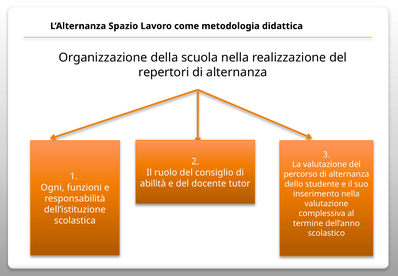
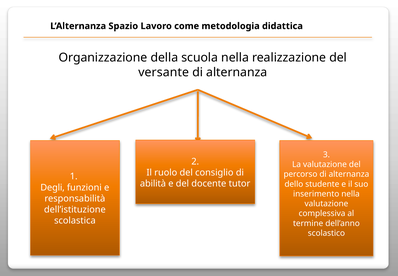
repertori: repertori -> versante (164, 72)
Ogni: Ogni -> Degli (53, 187)
